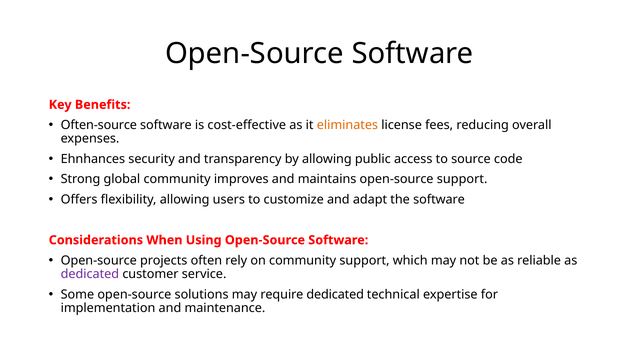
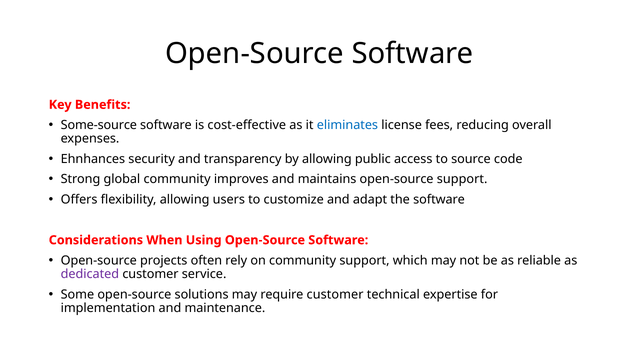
Often-source: Often-source -> Some-source (99, 125)
eliminates colour: orange -> blue (347, 125)
require dedicated: dedicated -> customer (335, 295)
